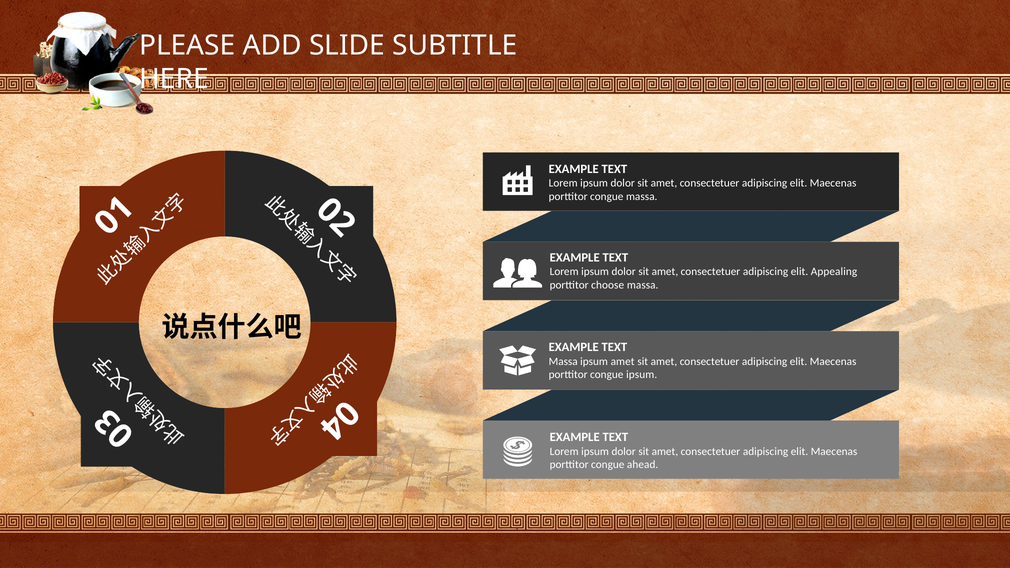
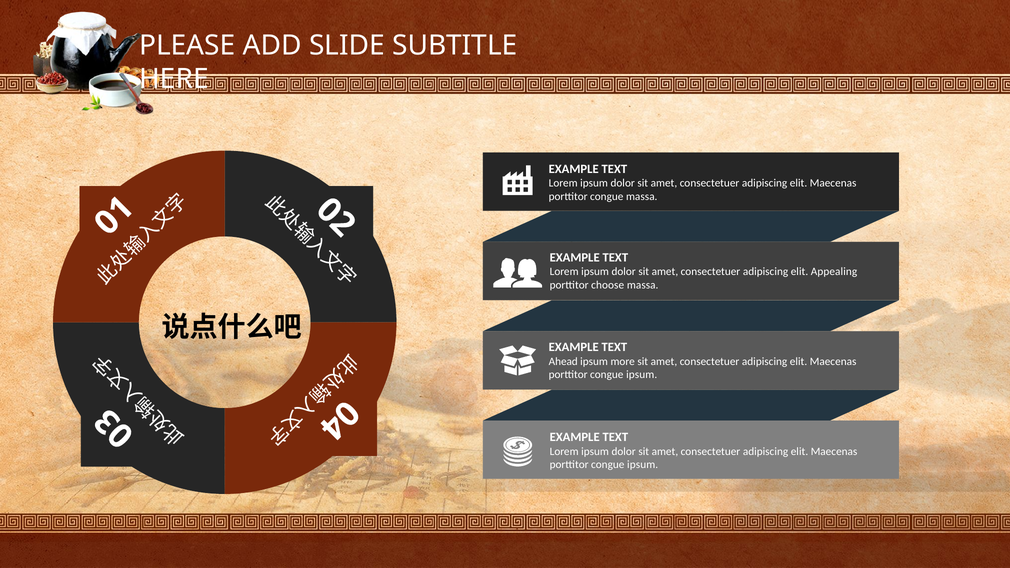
Massa: Massa -> Ahead (563, 361)
ipsum amet: amet -> more (623, 361)
ahead: ahead -> ipsum (643, 465)
